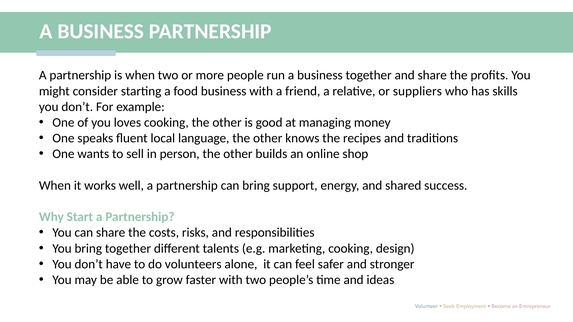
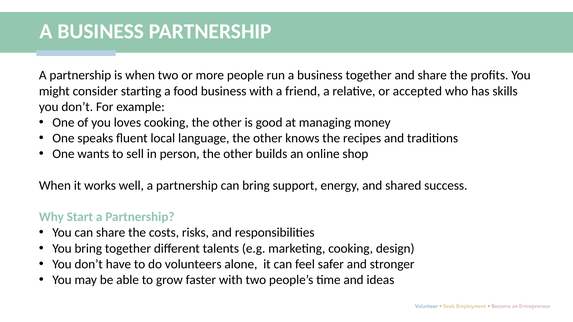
suppliers: suppliers -> accepted (417, 91)
